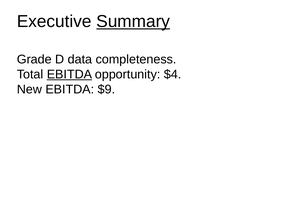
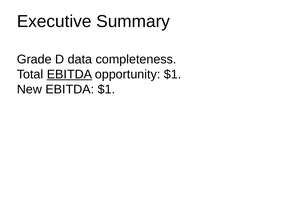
Summary underline: present -> none (133, 21)
opportunity $4: $4 -> $1 (173, 74)
EBITDA $9: $9 -> $1 (106, 89)
